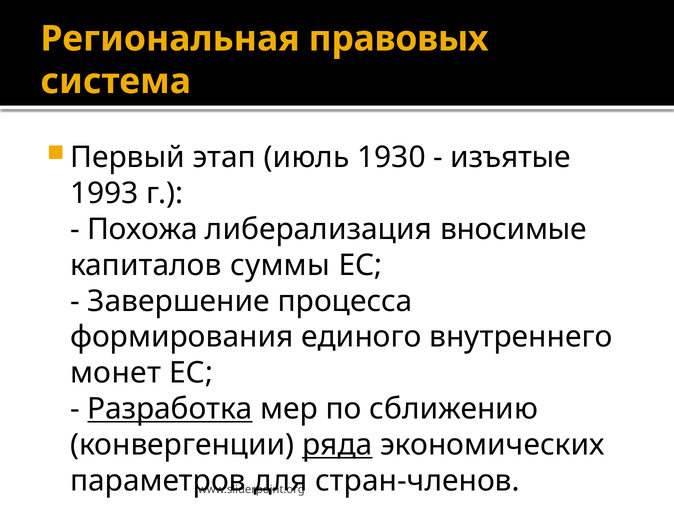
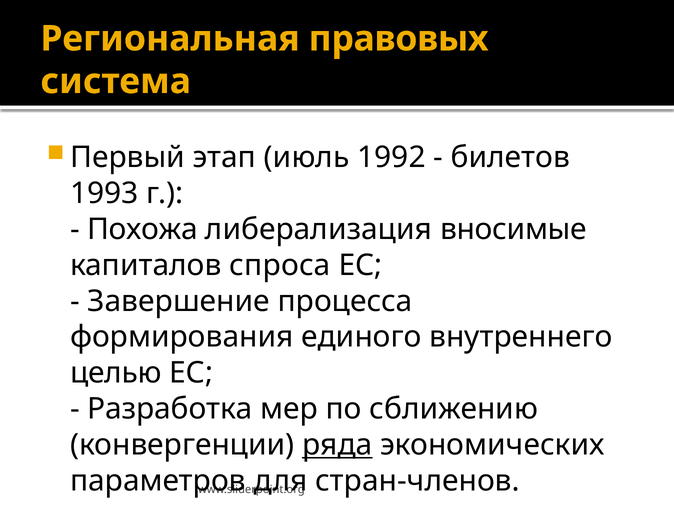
1930: 1930 -> 1992 (391, 158)
изъятые: изъятые -> билетов (511, 158)
суммы: суммы -> спроса (280, 266)
монет: монет -> целью (116, 373)
Разработка underline: present -> none (170, 409)
